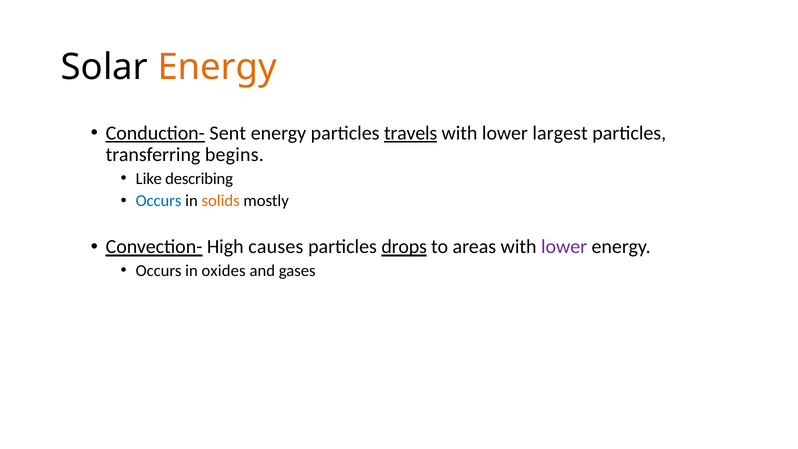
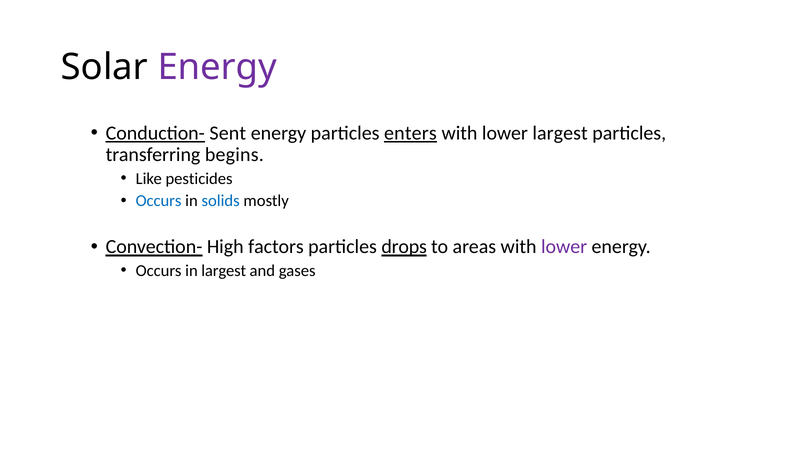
Energy colour: orange -> purple (217, 67)
travels: travels -> enters (410, 133)
describing: describing -> pesticides (199, 179)
solids colour: orange -> blue (221, 201)
causes: causes -> factors (276, 247)
in oxides: oxides -> largest (224, 271)
